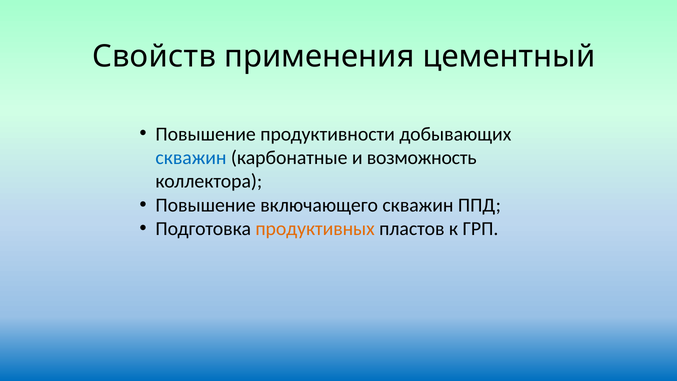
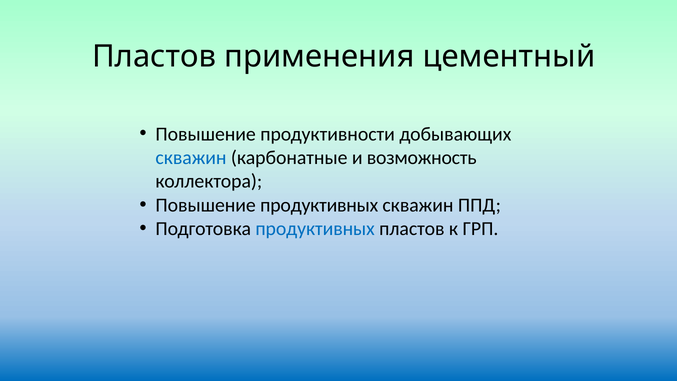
Свойств: Свойств -> Пластов (154, 56)
Повышение включающего: включающего -> продуктивных (319, 205)
продуктивных colour: orange -> blue (315, 229)
